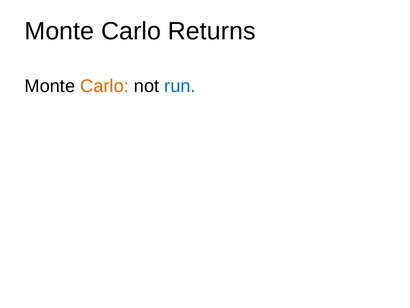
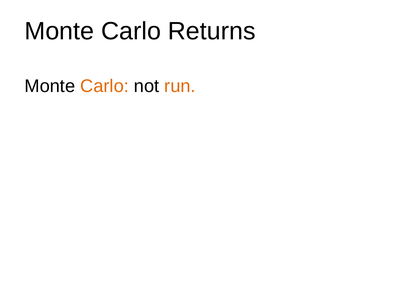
run colour: blue -> orange (180, 86)
